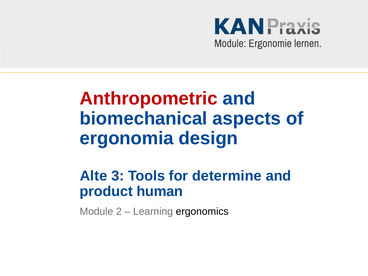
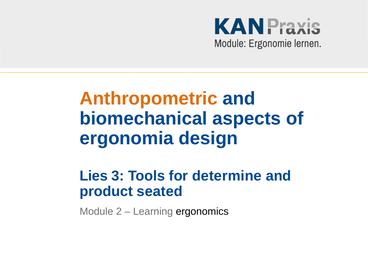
Anthropometric colour: red -> orange (149, 99)
Alte: Alte -> Lies (94, 176)
human: human -> seated (160, 191)
